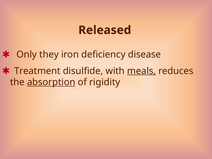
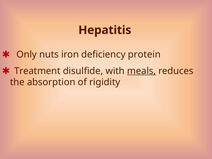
Released: Released -> Hepatitis (105, 30)
they: they -> nuts (49, 54)
disease: disease -> protein (144, 54)
absorption underline: present -> none (51, 82)
